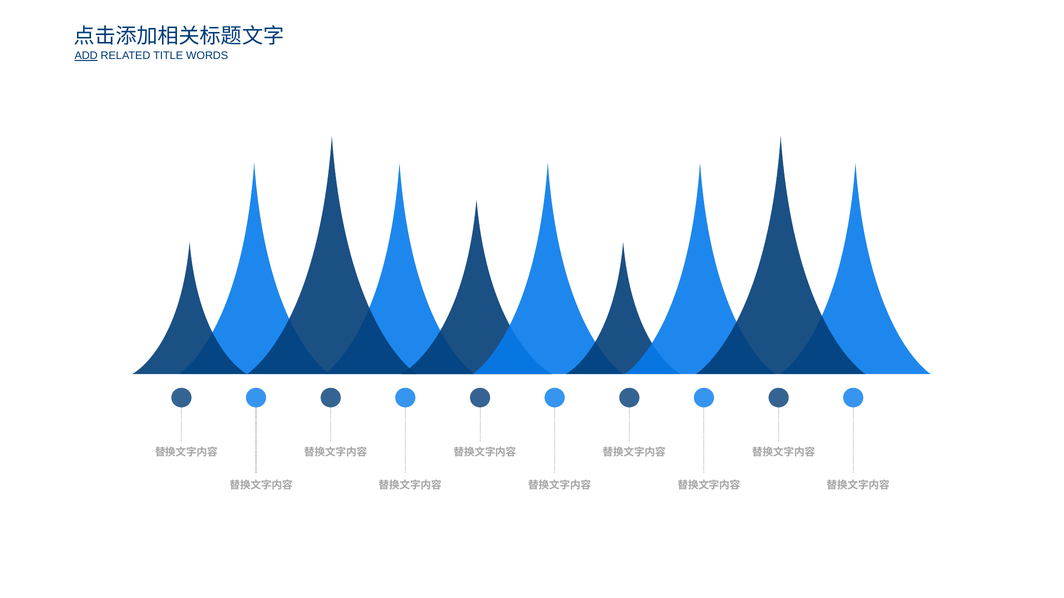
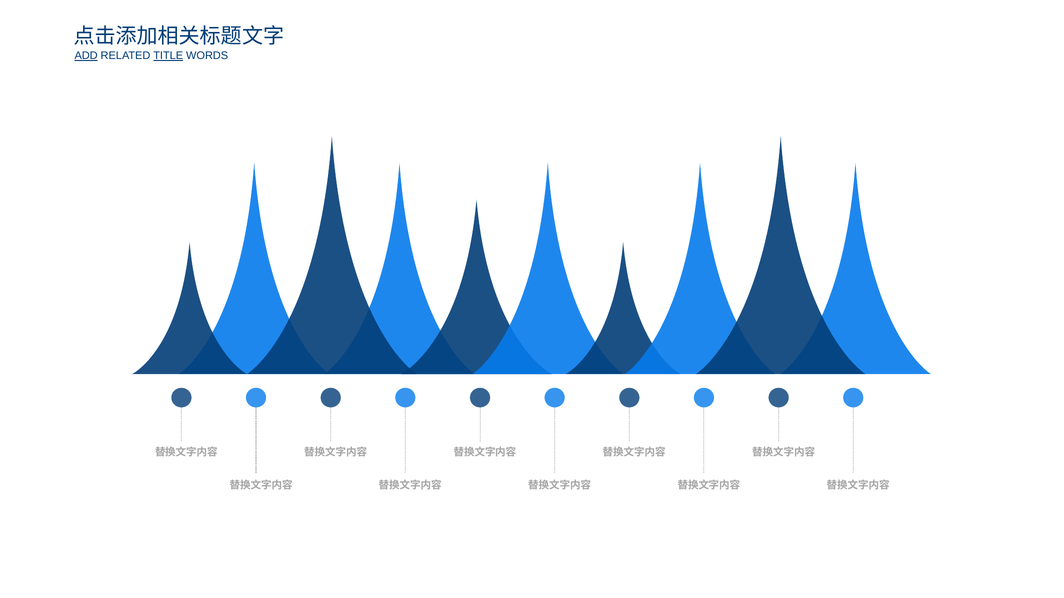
TITLE underline: none -> present (168, 56)
